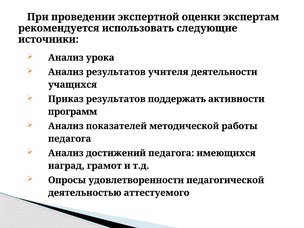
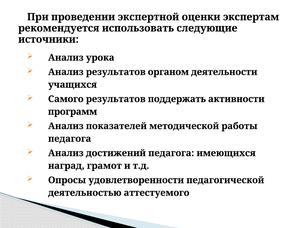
учителя: учителя -> органом (168, 72)
Приказ: Приказ -> Самого (66, 99)
